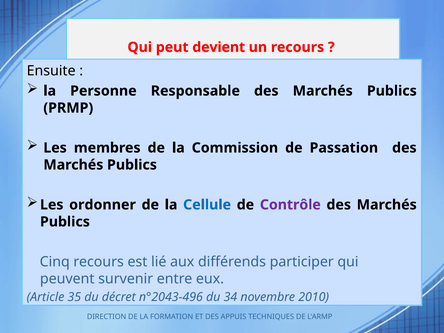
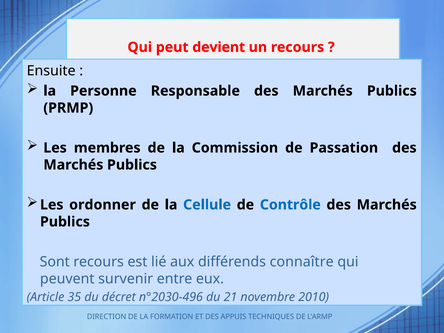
Contrôle colour: purple -> blue (290, 205)
Cinq: Cinq -> Sont (55, 262)
participer: participer -> connaître (302, 262)
n°2043-496: n°2043-496 -> n°2030-496 (171, 297)
34: 34 -> 21 (230, 297)
